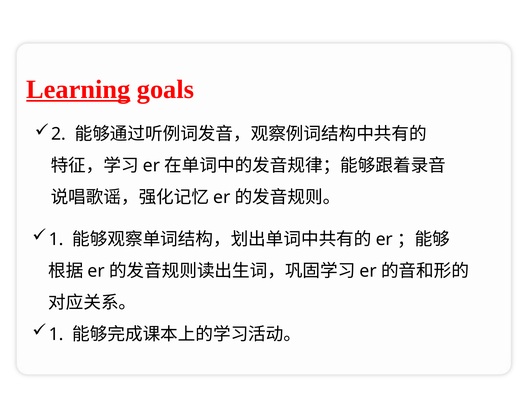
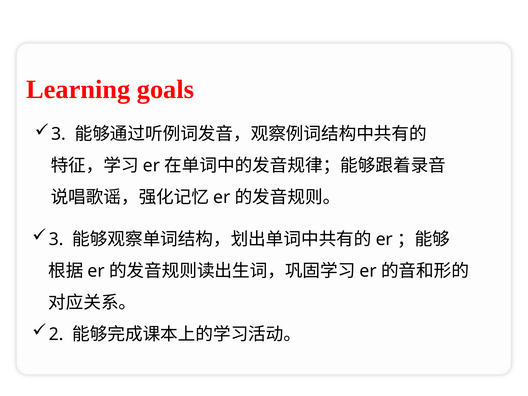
Learning underline: present -> none (78, 89)
2: 2 -> 3 (59, 134)
1: 1 -> 3 (56, 239)
1: 1 -> 2 (56, 334)
